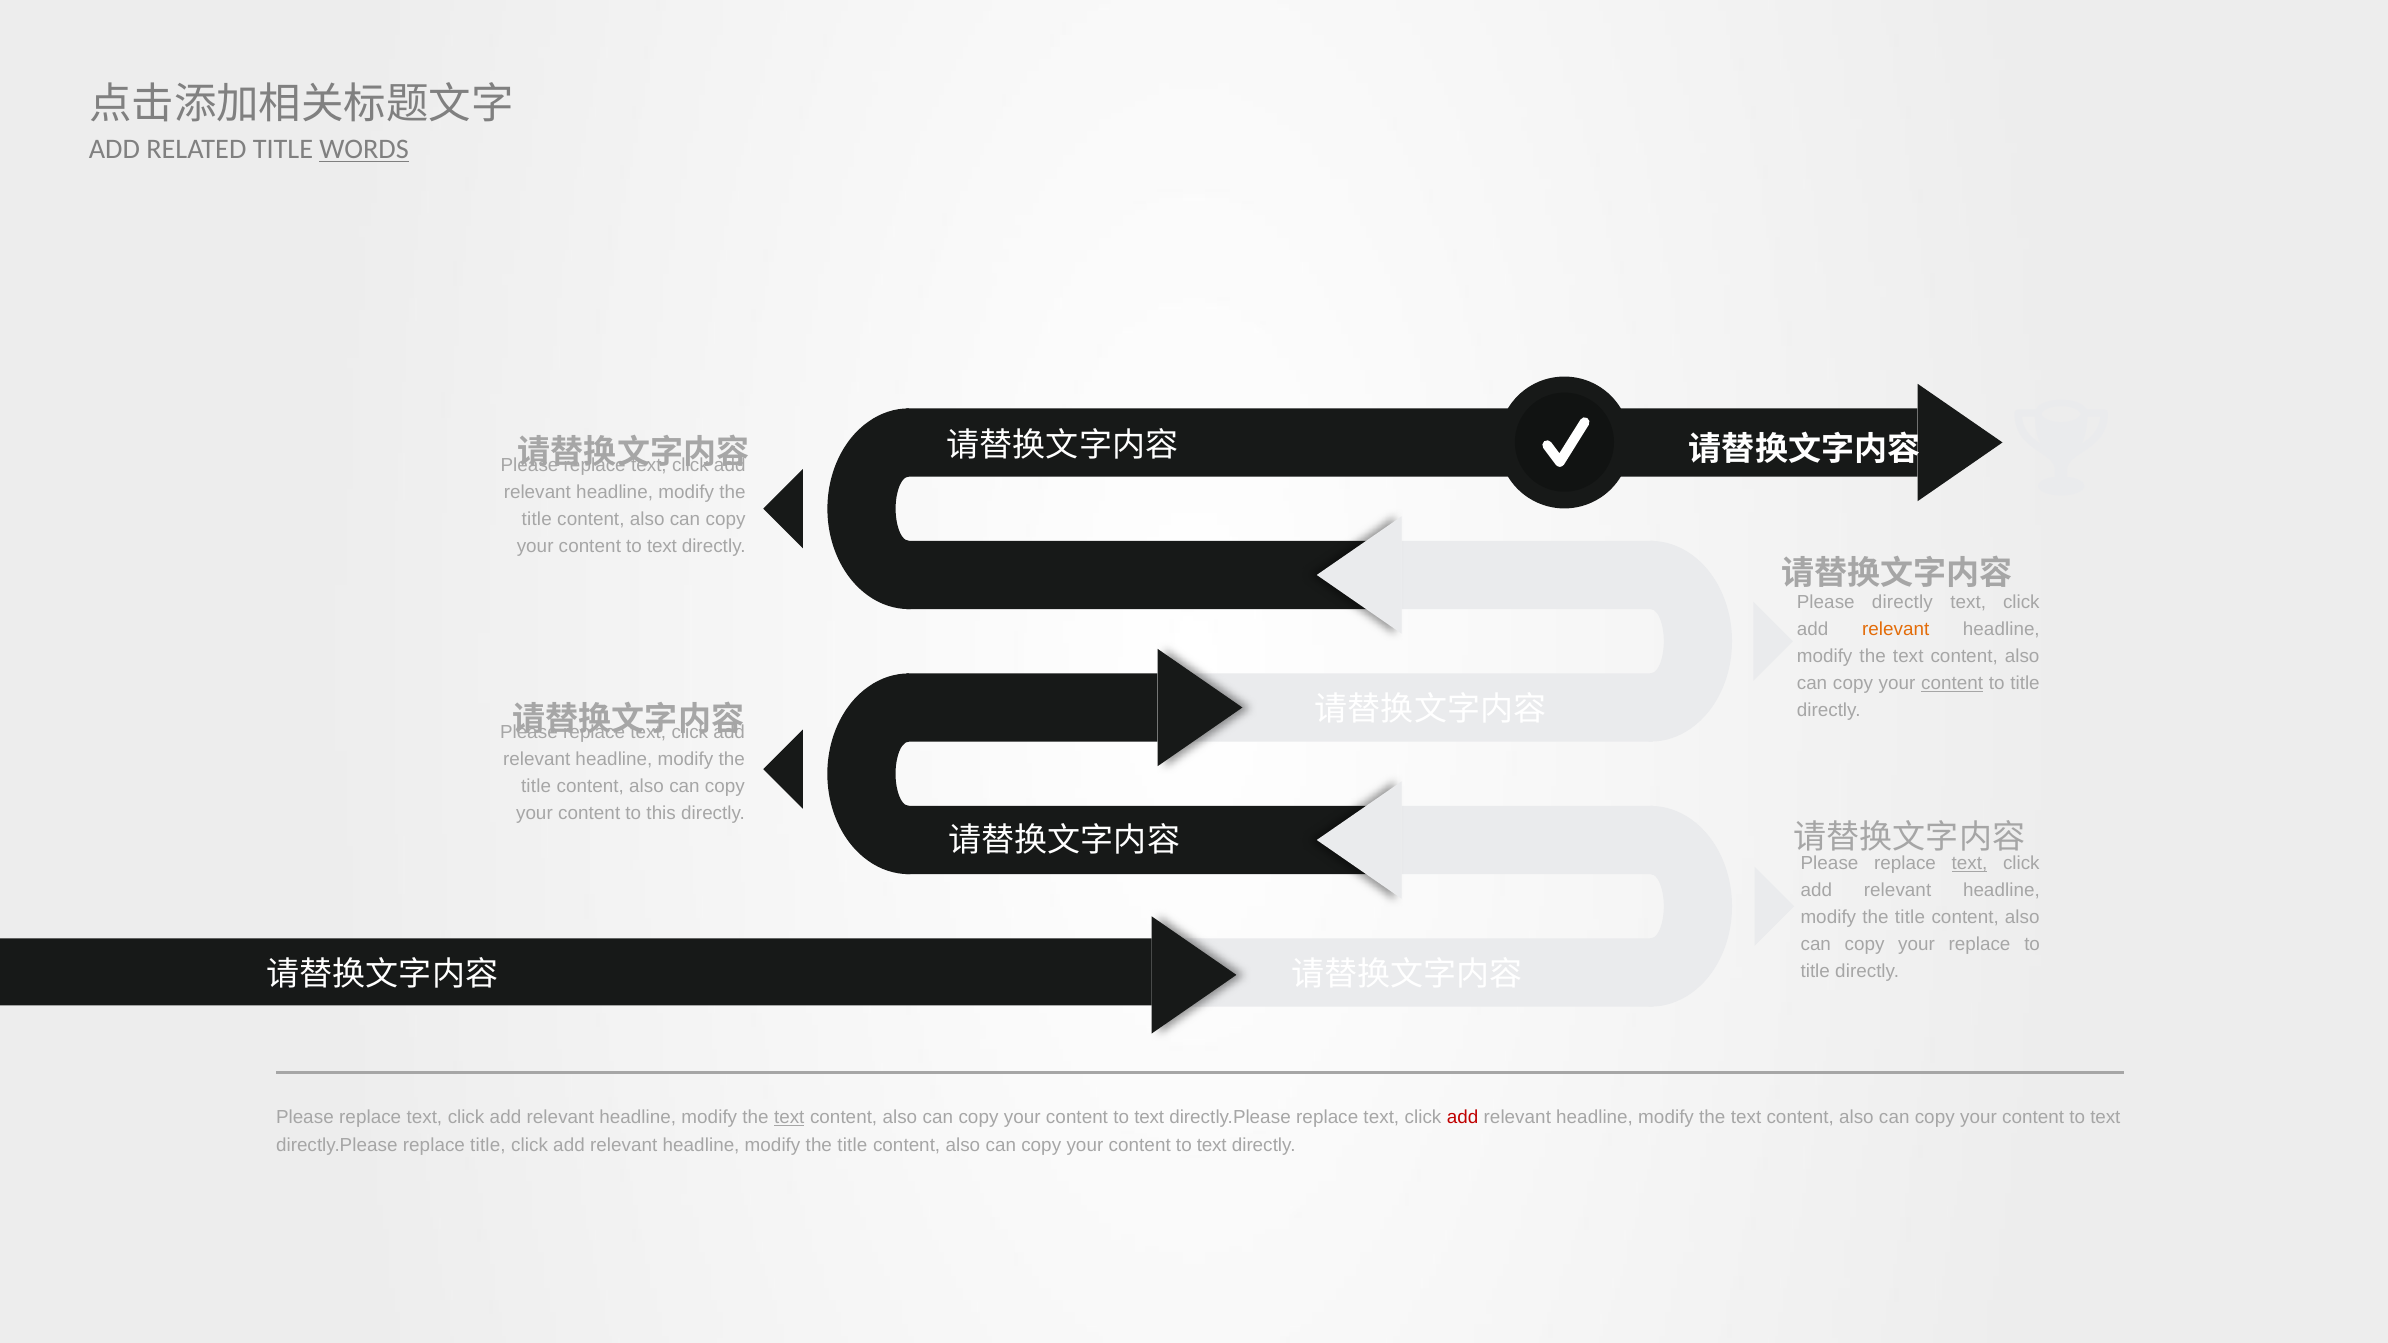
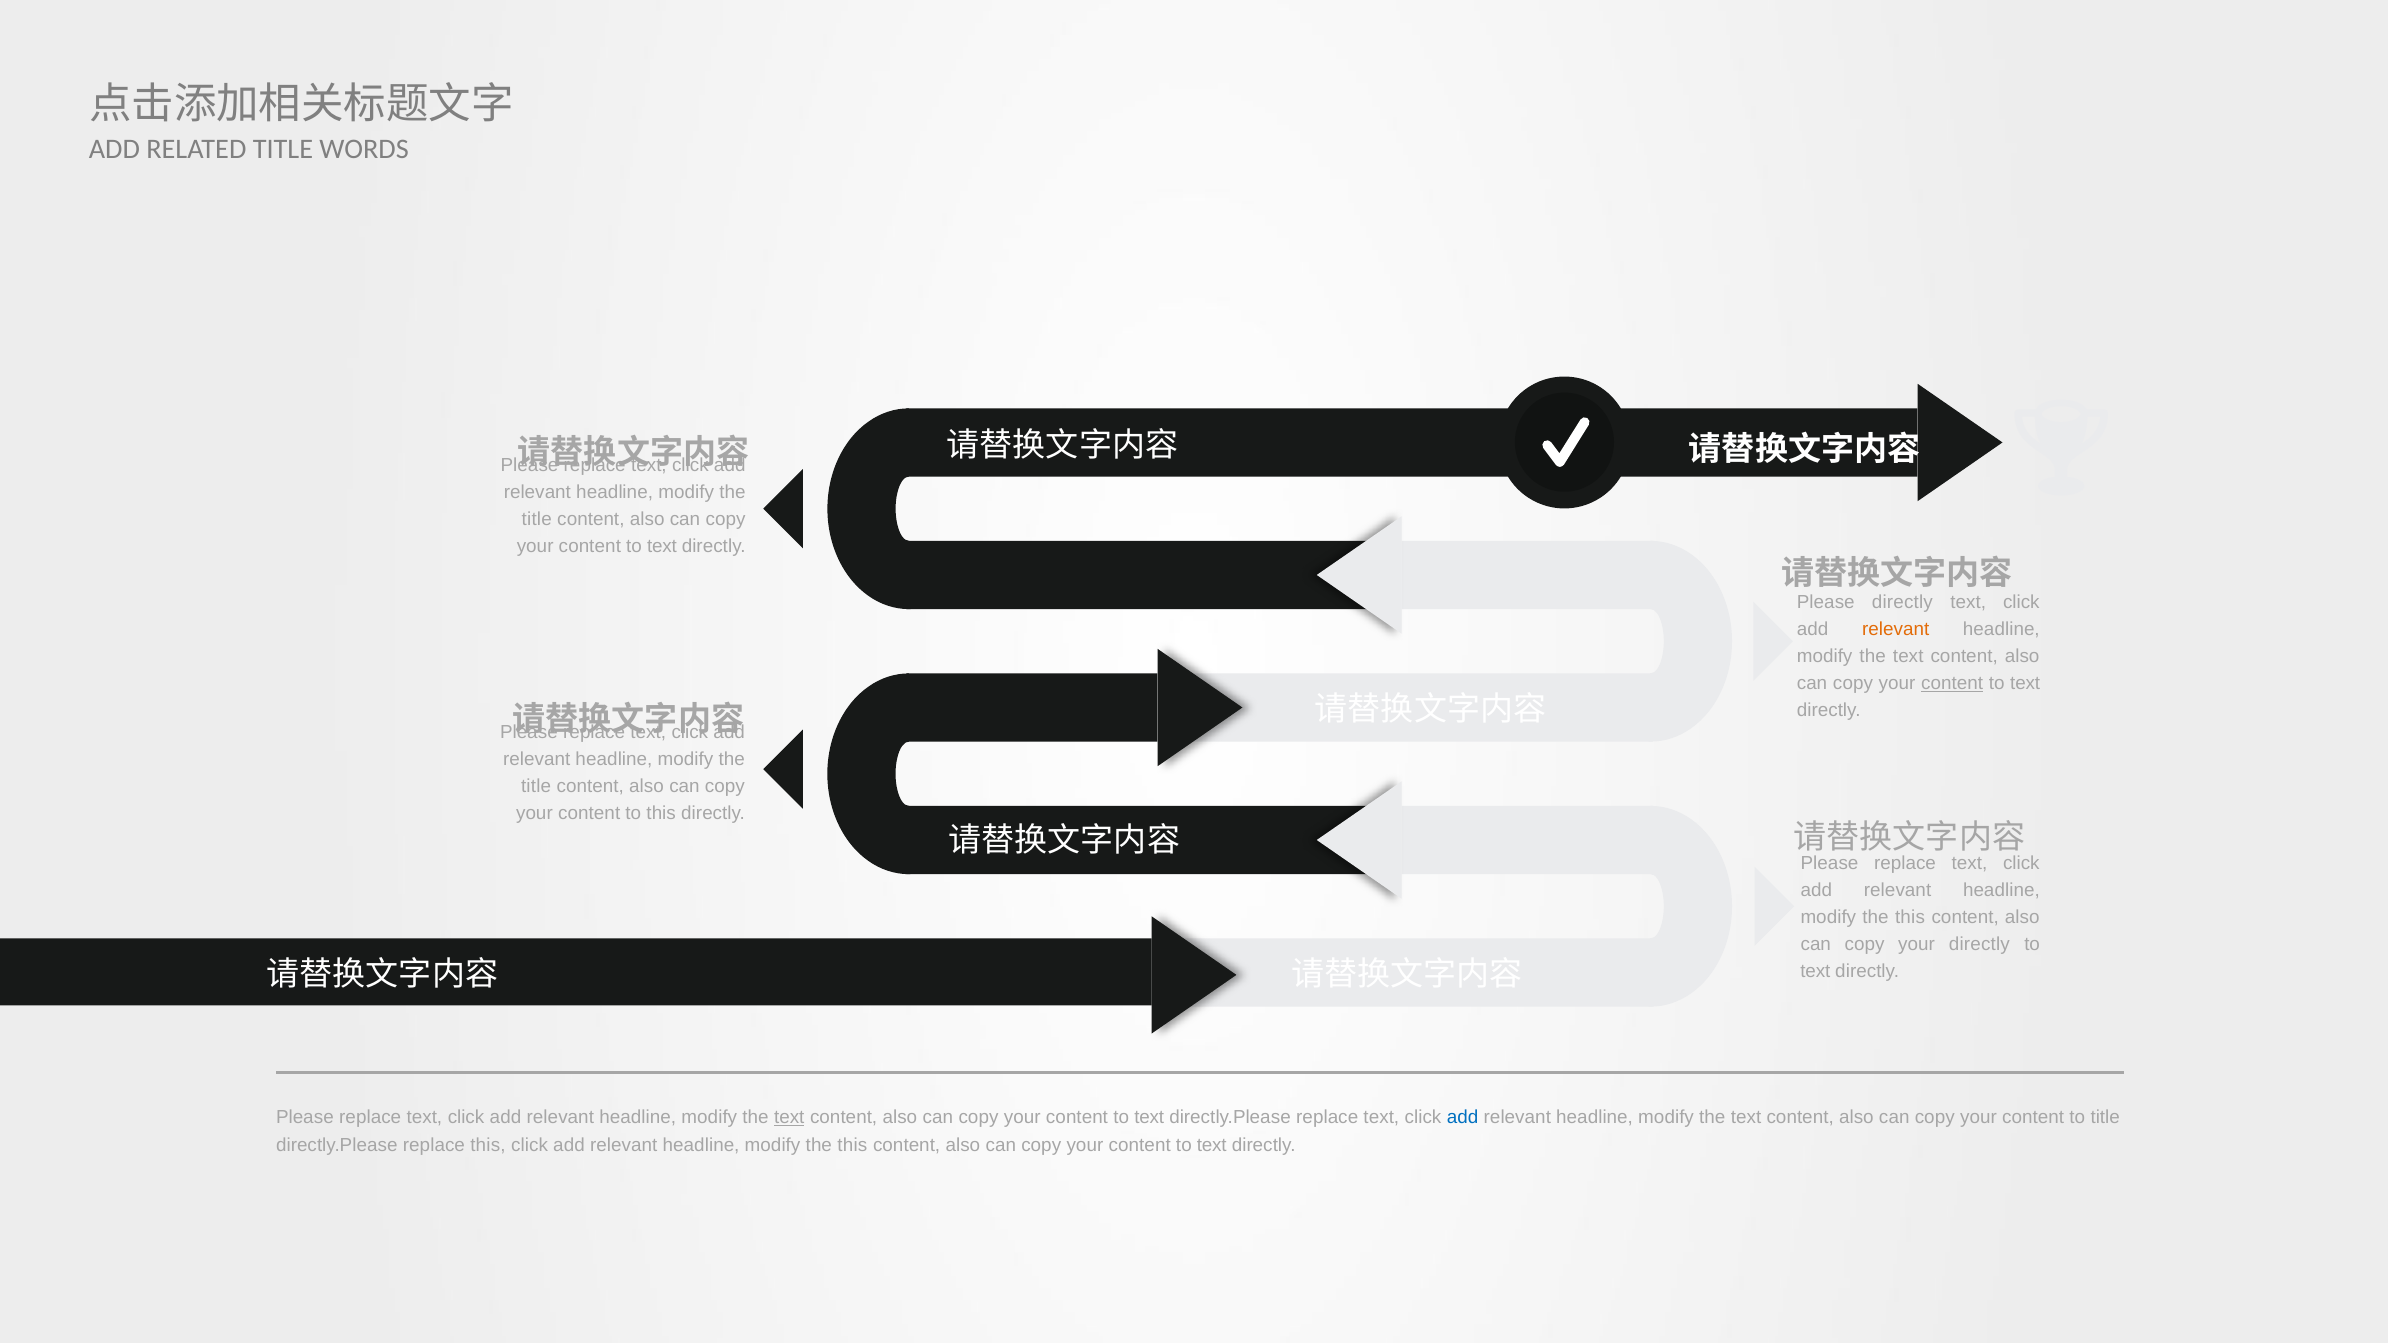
WORDS underline: present -> none (364, 149)
title: title -> text (2025, 684)
text underline: present -> none (1969, 863)
title: title -> this (1910, 918)
your replace: replace -> directly (1979, 945)
title: title -> text (1815, 972)
add colour: red -> blue (1463, 1118)
text: text -> title (2105, 1118)
replace title: title -> this (488, 1145)
title: title -> this (852, 1145)
